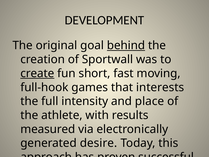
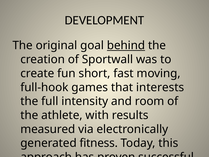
create underline: present -> none (37, 73)
and place: place -> room (150, 101)
desire: desire -> fitness (99, 143)
